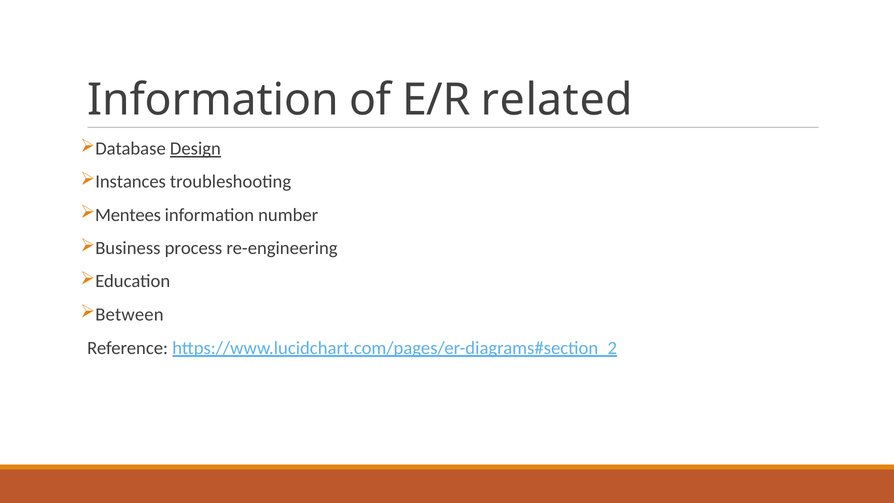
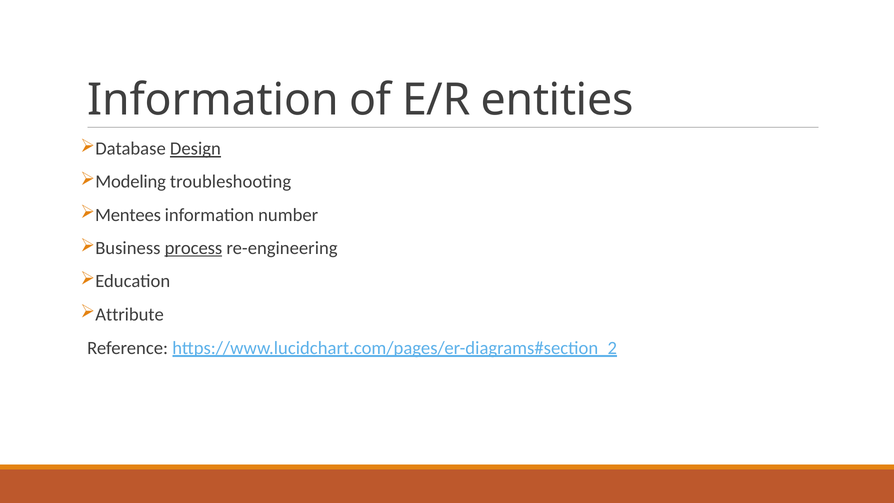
related: related -> entities (557, 100)
Instances: Instances -> Modeling (131, 182)
process underline: none -> present (193, 248)
Between: Between -> Attribute (130, 314)
